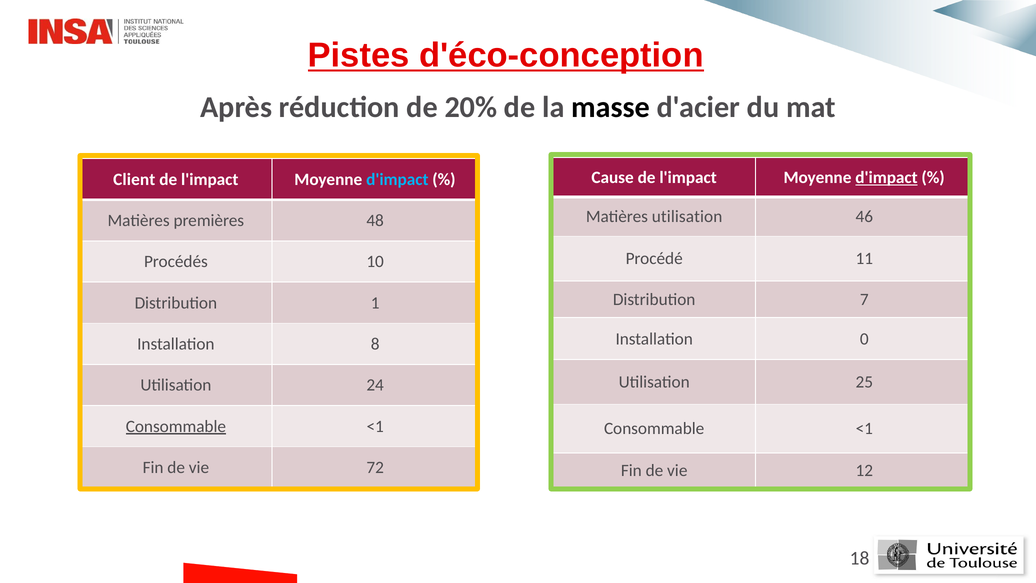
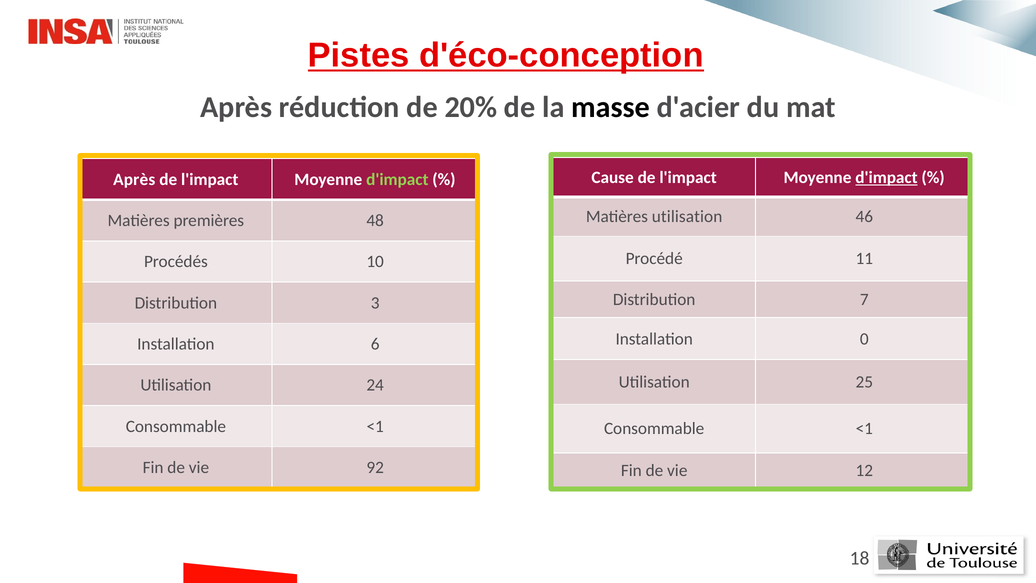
Client: Client -> Après (134, 179)
d'impact colour: light blue -> light green (397, 179)
1: 1 -> 3 (375, 303)
8: 8 -> 6 (375, 344)
Consommable underline: present -> none (176, 426)
72: 72 -> 92 (375, 467)
